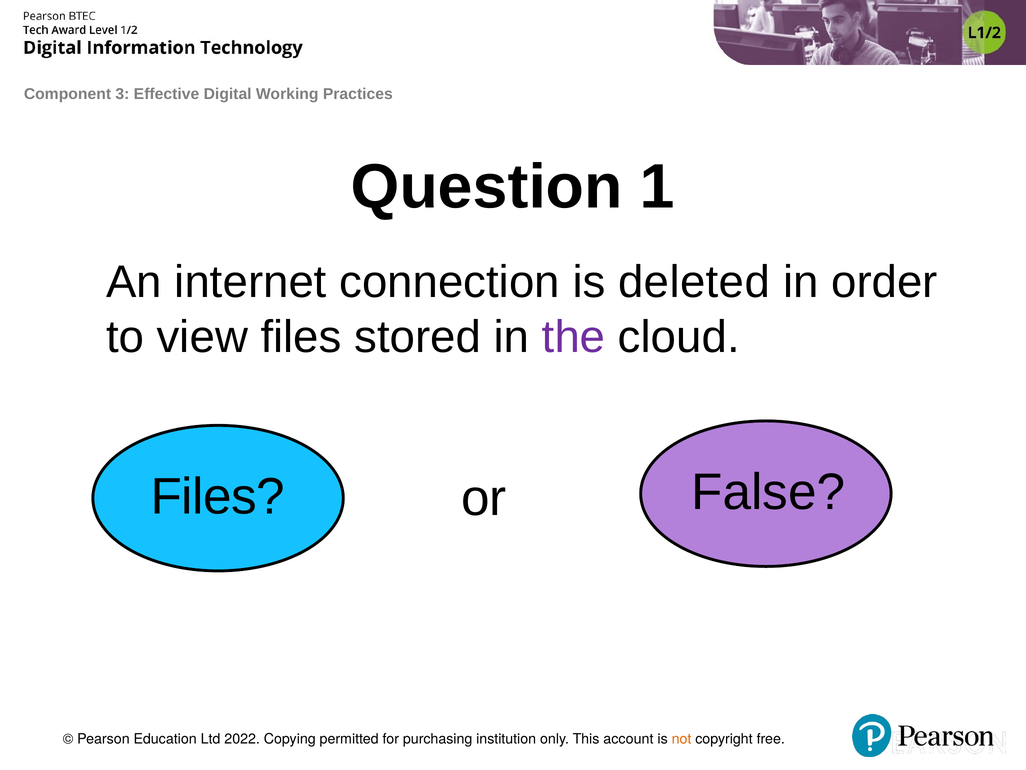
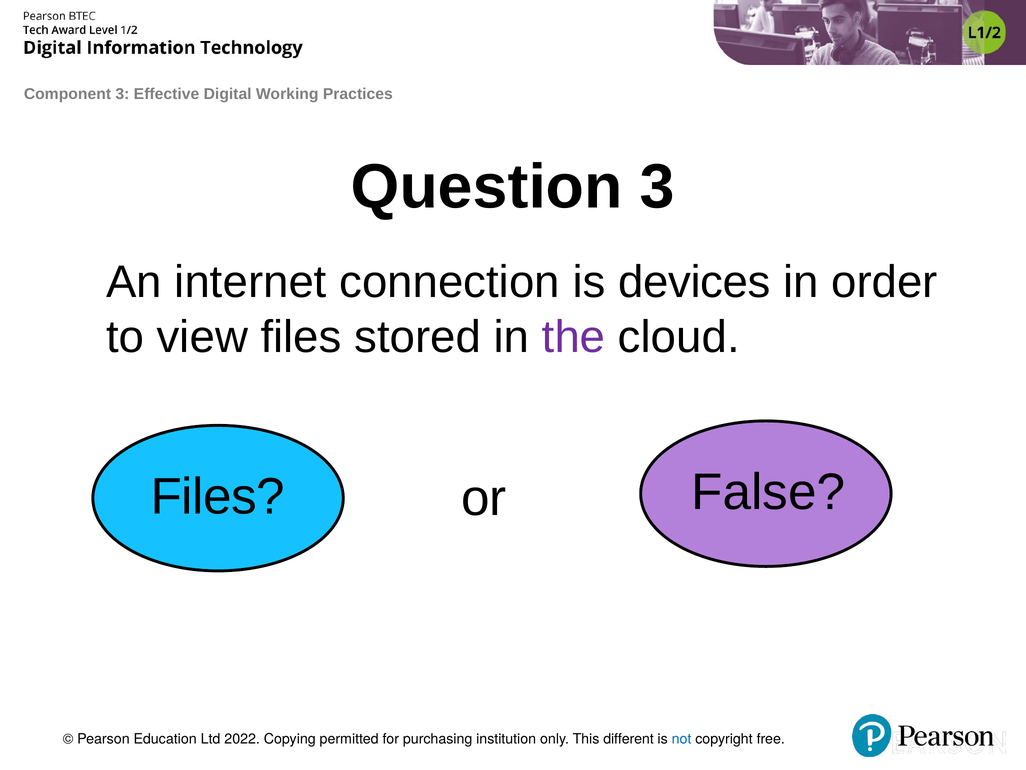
Question 1: 1 -> 3 (657, 187)
deleted: deleted -> devices (694, 282)
account: account -> different (629, 739)
not colour: orange -> blue (682, 739)
